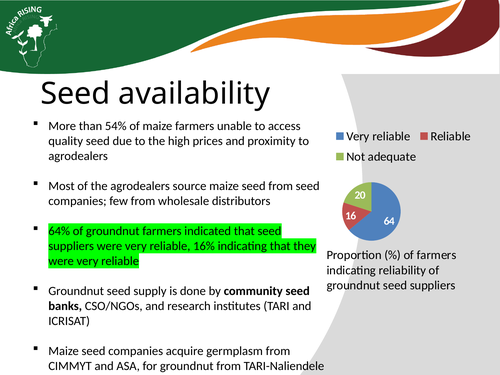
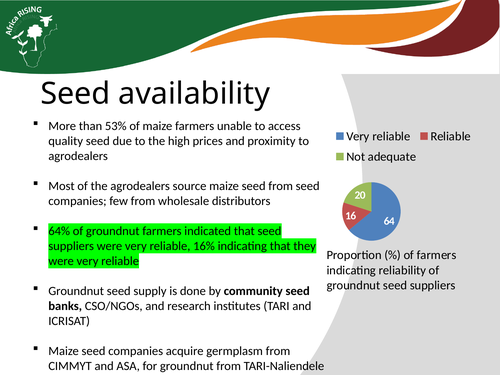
54%: 54% -> 53% (116, 126)
